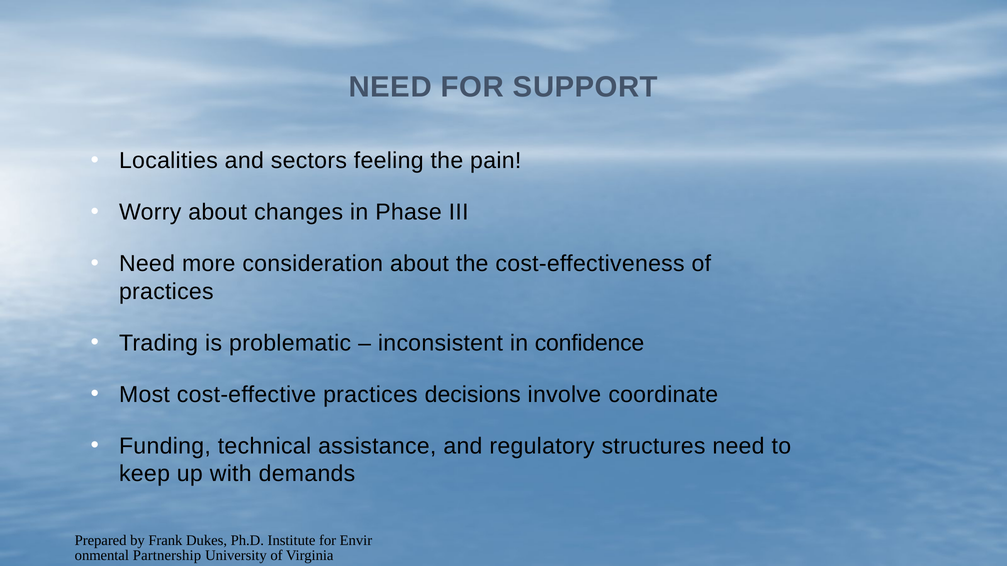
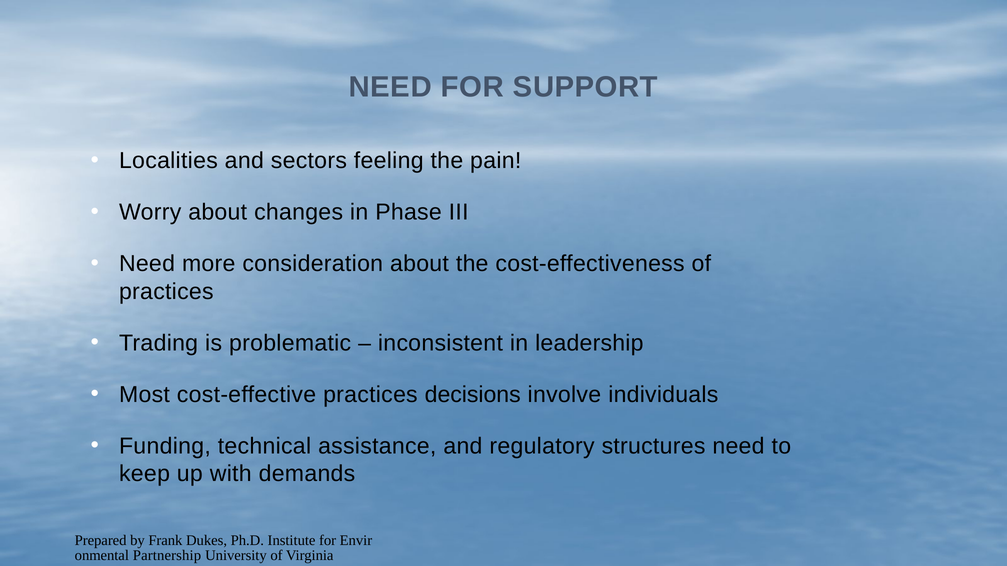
confidence: confidence -> leadership (589, 343)
coordinate: coordinate -> individuals (663, 395)
